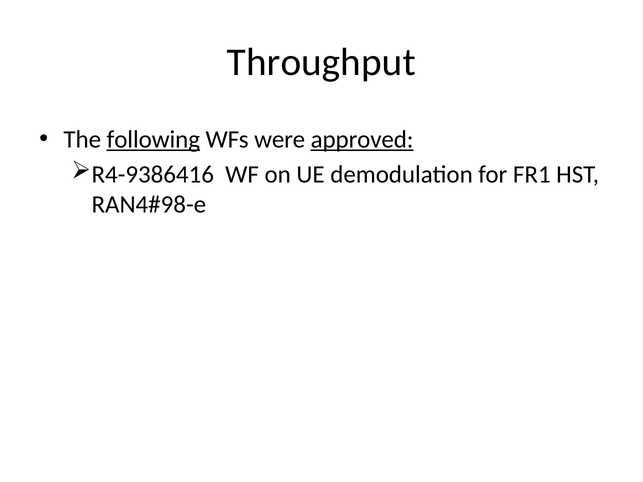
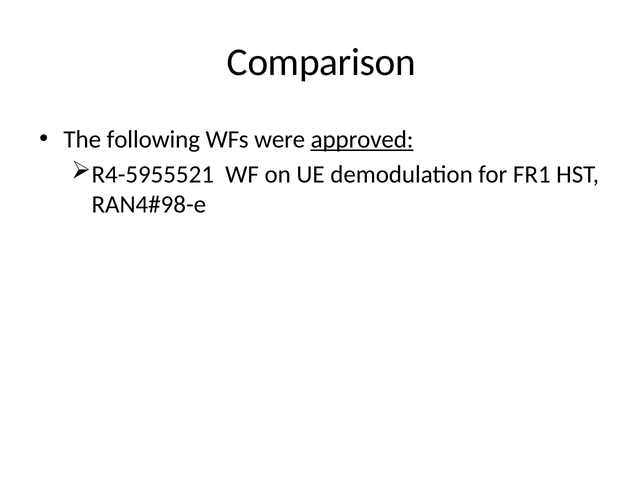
Throughput: Throughput -> Comparison (321, 62)
following underline: present -> none (153, 140)
R4-9386416: R4-9386416 -> R4-5955521 (153, 175)
